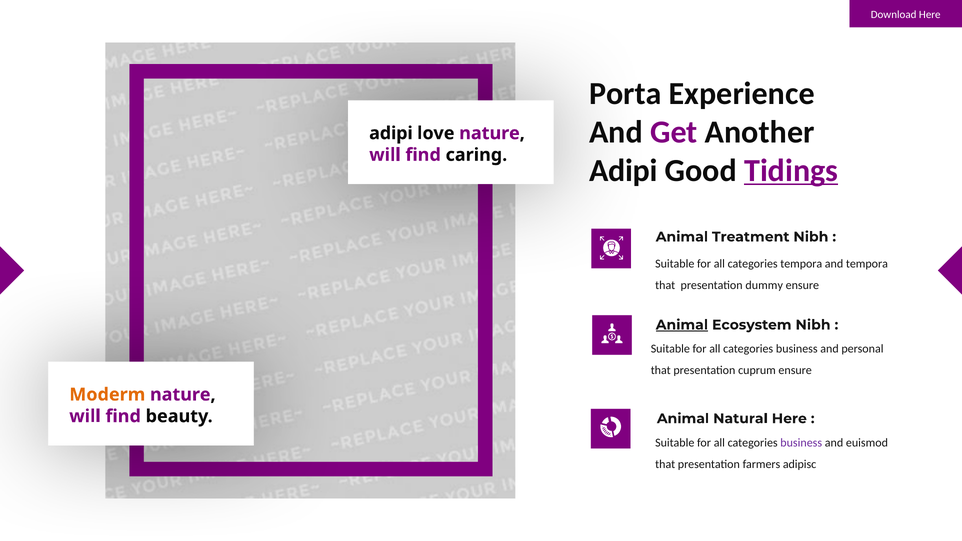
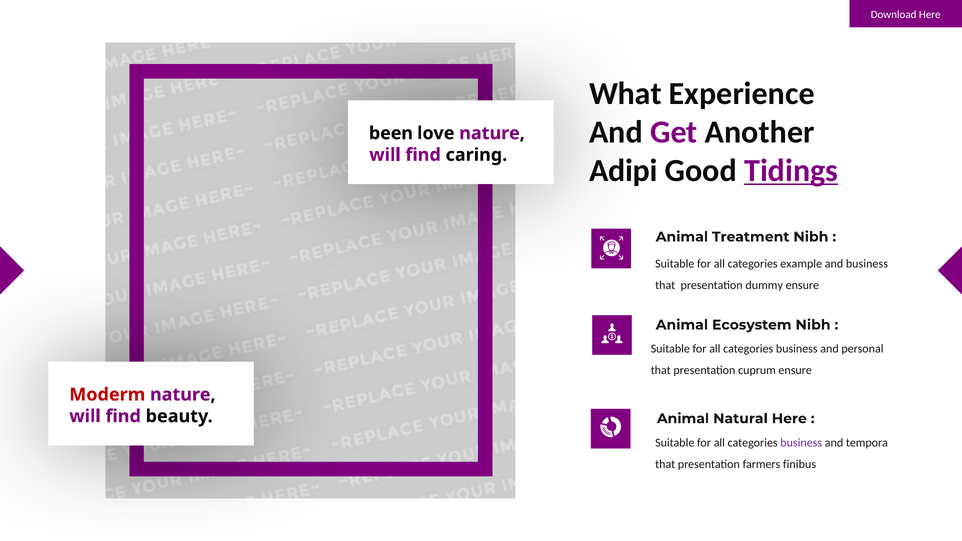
Porta: Porta -> What (625, 94)
adipi: adipi -> been (391, 133)
categories tempora: tempora -> example (801, 264)
and tempora: tempora -> business (867, 264)
Animal underline: present -> none (682, 325)
Moderm colour: orange -> red (107, 395)
euismod: euismod -> tempora (867, 443)
adipisc: adipisc -> finibus (800, 464)
